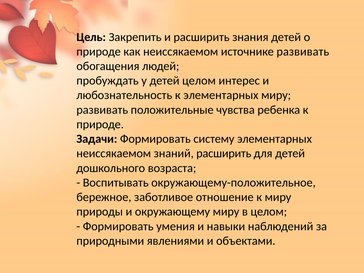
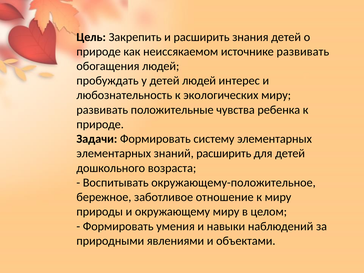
детей целом: целом -> людей (199, 81)
к элементарных: элементарных -> экологических (221, 95)
неиссякаемом: неиссякаемом -> элементарных (114, 153)
